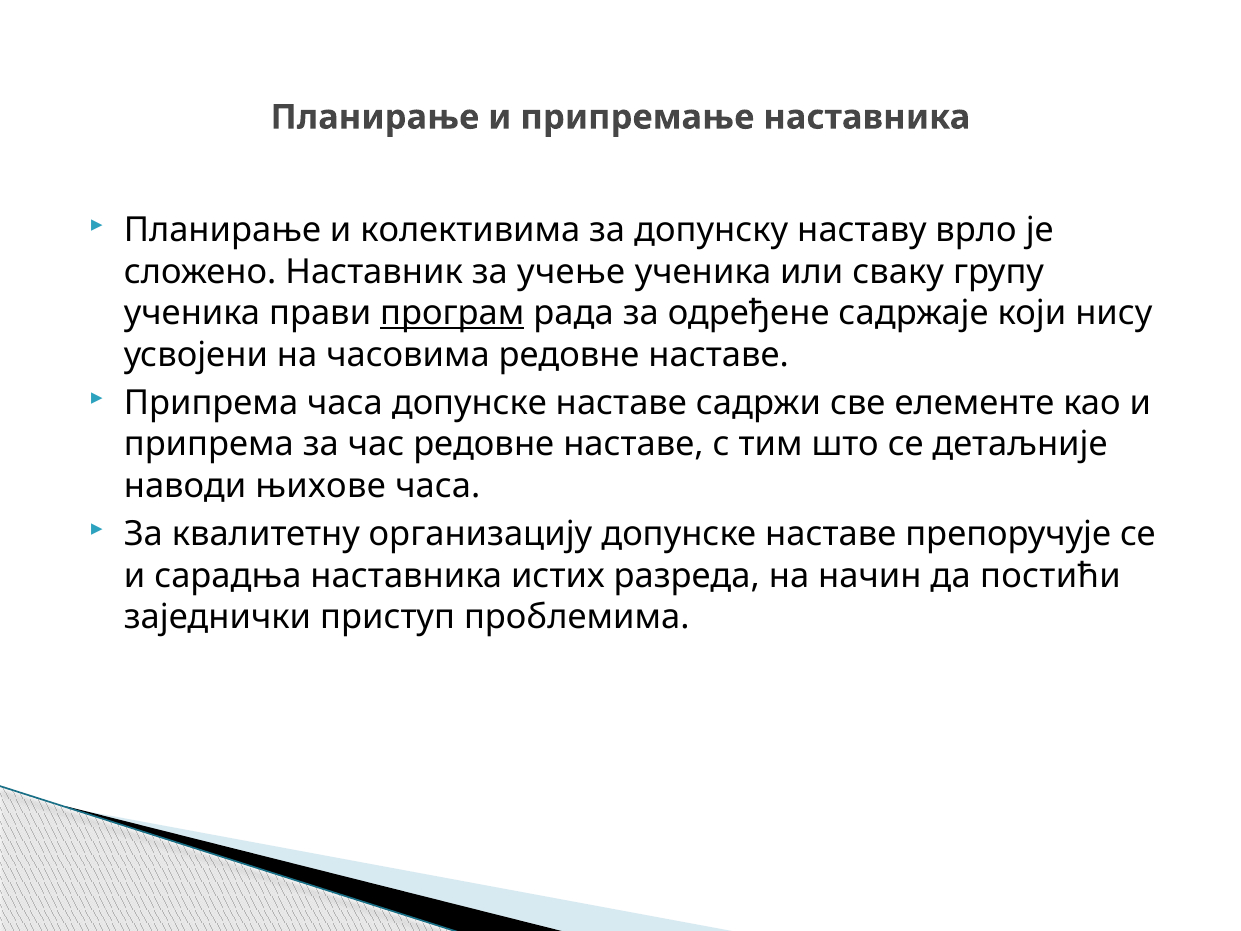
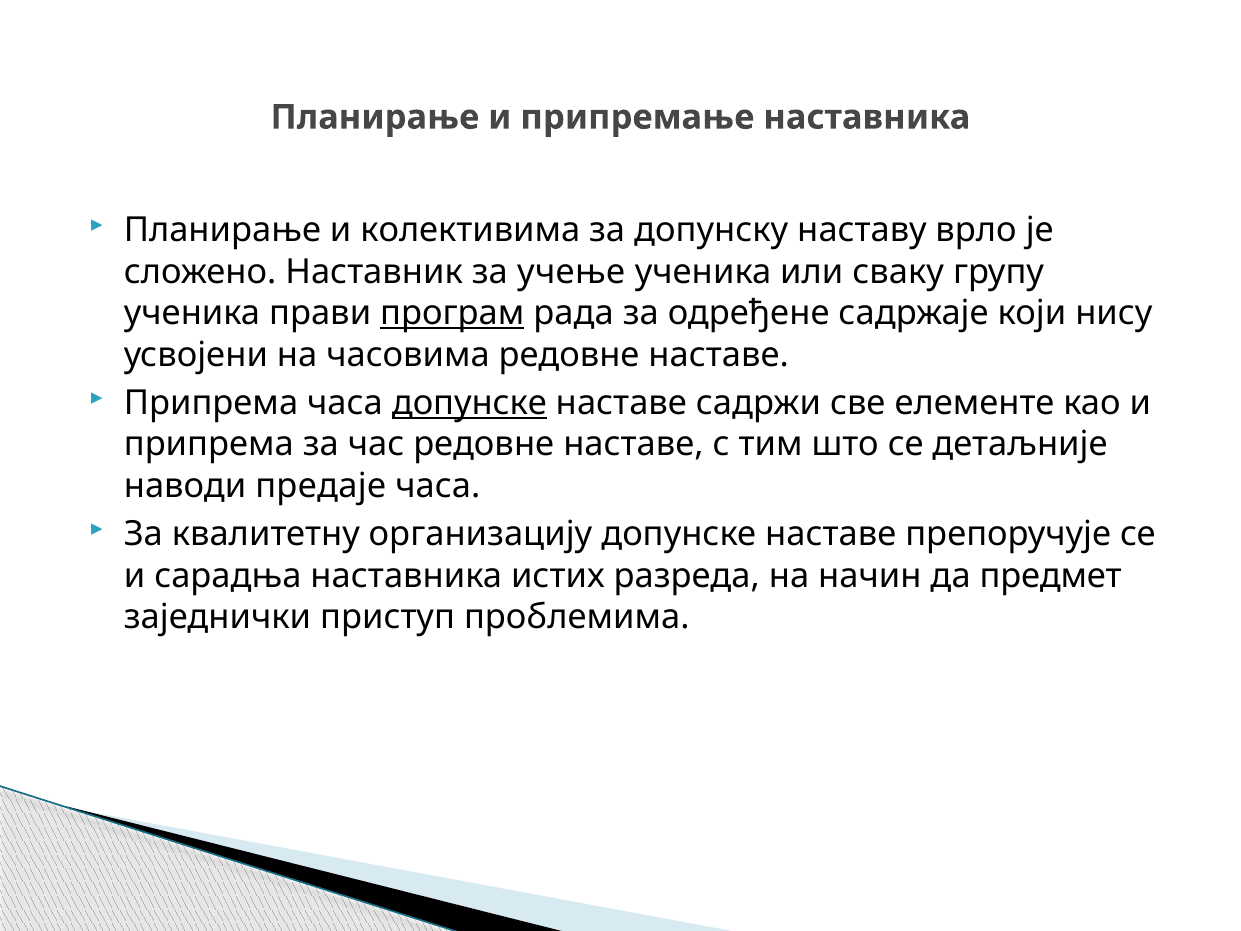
допунске underline: none -> present (469, 403)
њихове: њихове -> предаје (321, 486)
постићи: постићи -> предмет (1051, 576)
